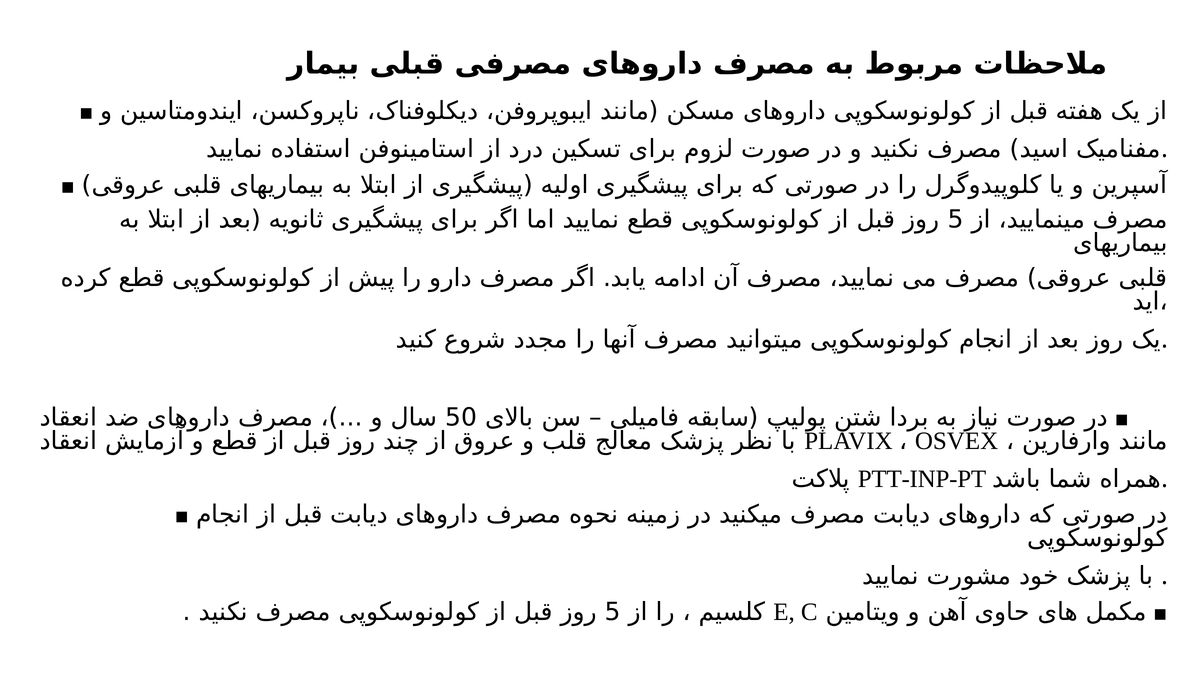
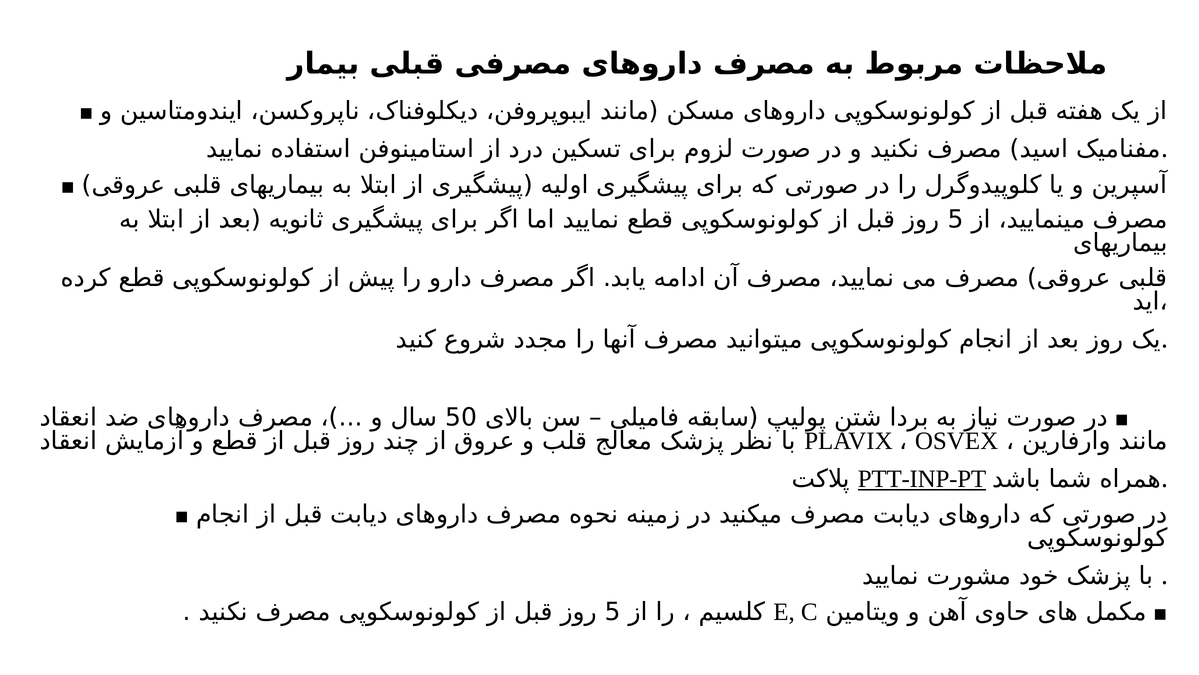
PTT-INP-PT underline: none -> present (922, 479)
